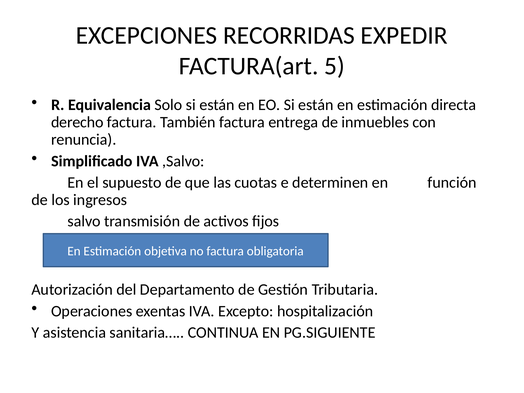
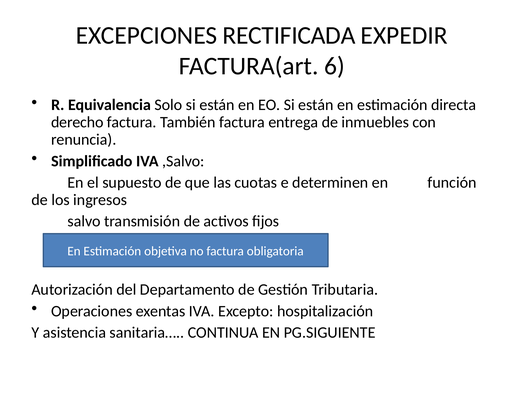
RECORRIDAS: RECORRIDAS -> RECTIFICADA (289, 35)
5: 5 -> 6 (335, 66)
